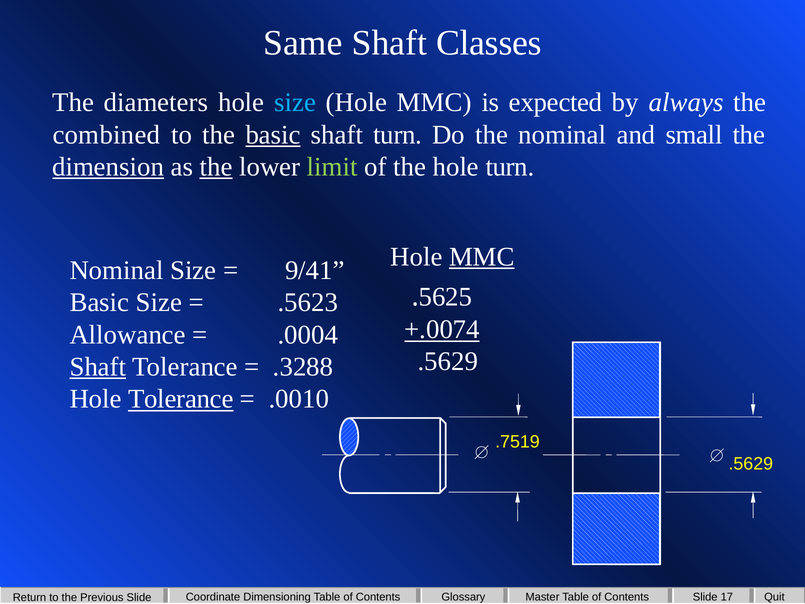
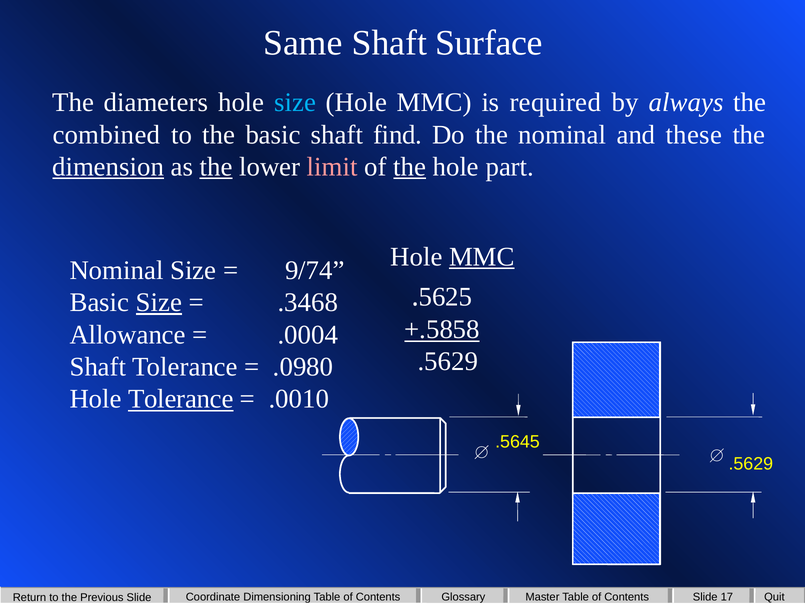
Classes: Classes -> Surface (489, 43)
expected: expected -> required (555, 102)
basic underline: present -> none (273, 135)
shaft turn: turn -> find (398, 135)
small: small -> these (694, 135)
limit colour: light green -> pink (332, 167)
the underline: none -> present (410, 167)
hole turn: turn -> part (510, 167)
9/41: 9/41 -> 9/74 (315, 270)
Size underline: none -> present (159, 302)
.5623: .5623 -> .3468 (308, 302)
+.0074: +.0074 -> +.5858 (442, 329)
Shaft underline: present -> none (98, 367)
.3288: .3288 -> .0980 (303, 367)
.7519: .7519 -> .5645 (517, 441)
